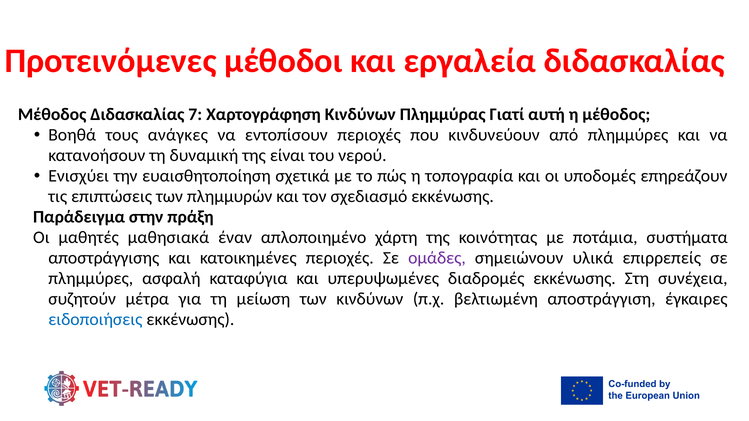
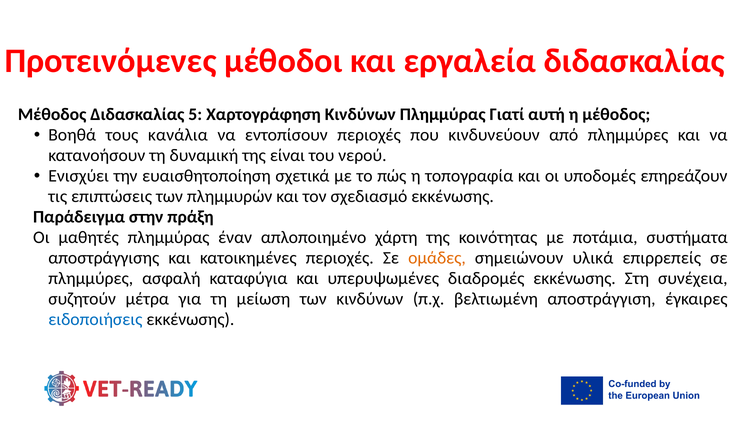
7: 7 -> 5 (195, 114)
ανάγκες: ανάγκες -> κανάλια (178, 135)
μαθητές μαθησιακά: μαθησιακά -> πλημμύρας (169, 238)
ομάδες colour: purple -> orange (437, 258)
